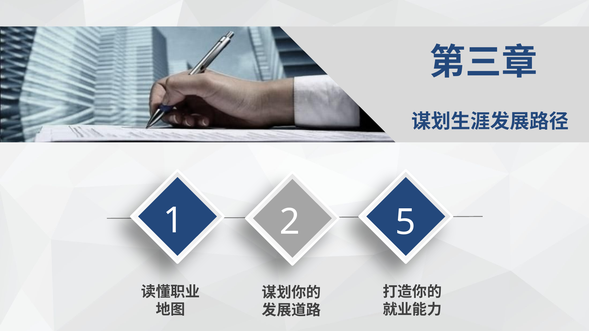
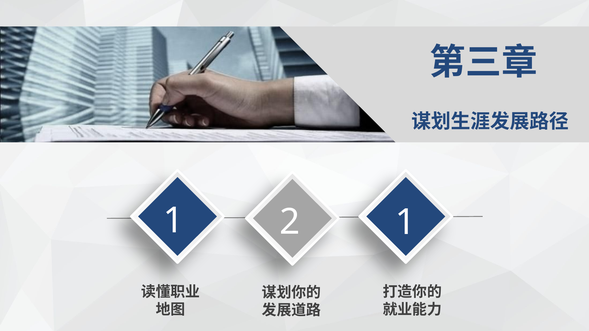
2 5: 5 -> 1 (405, 222)
